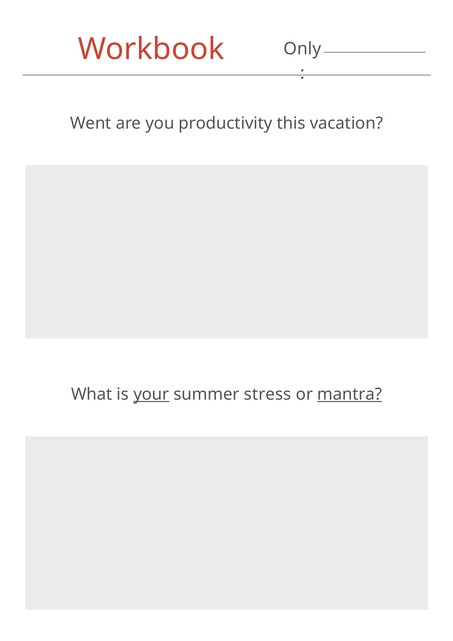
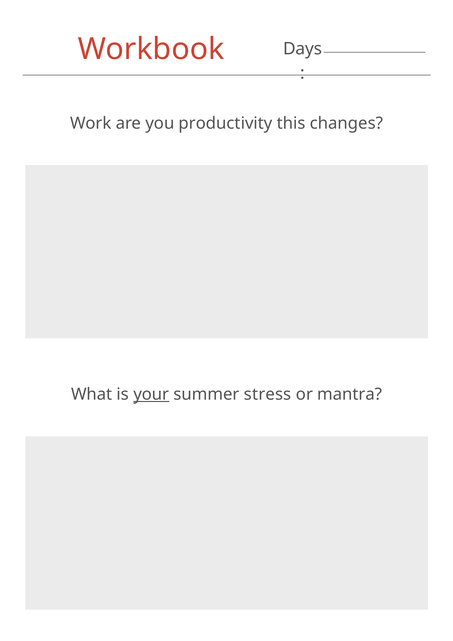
Only: Only -> Days (303, 49)
Went: Went -> Work (91, 123)
vacation: vacation -> changes (346, 123)
mantra underline: present -> none (350, 394)
